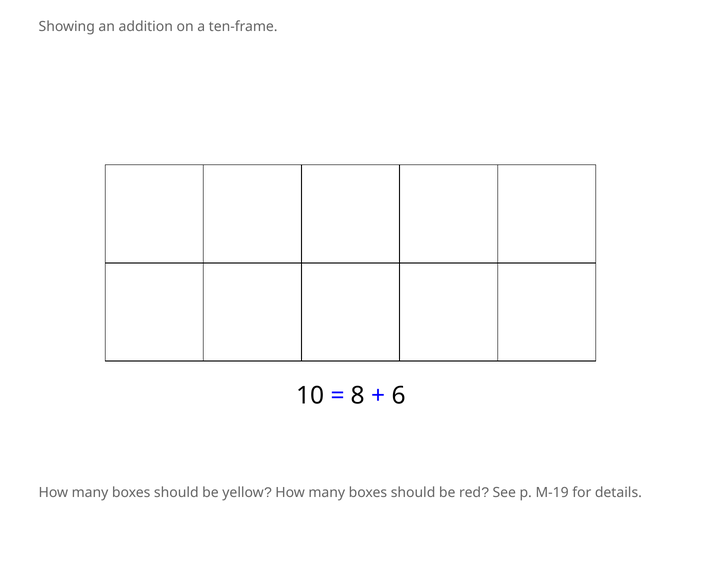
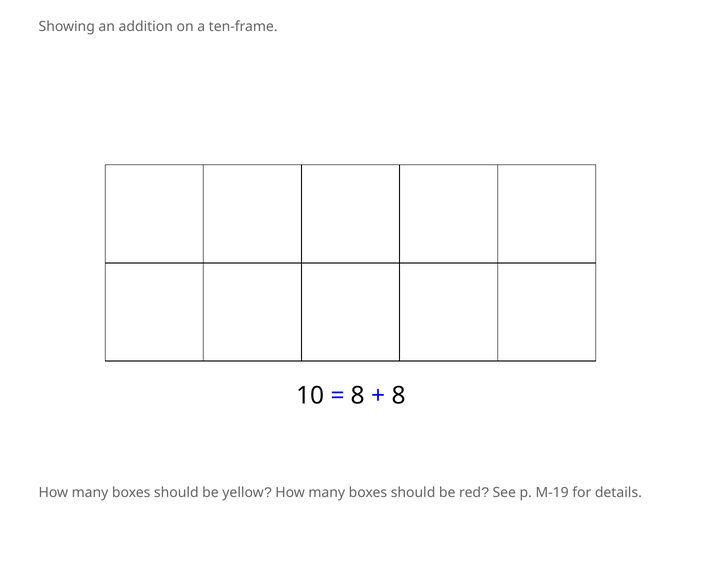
6: 6 -> 8 (399, 395)
